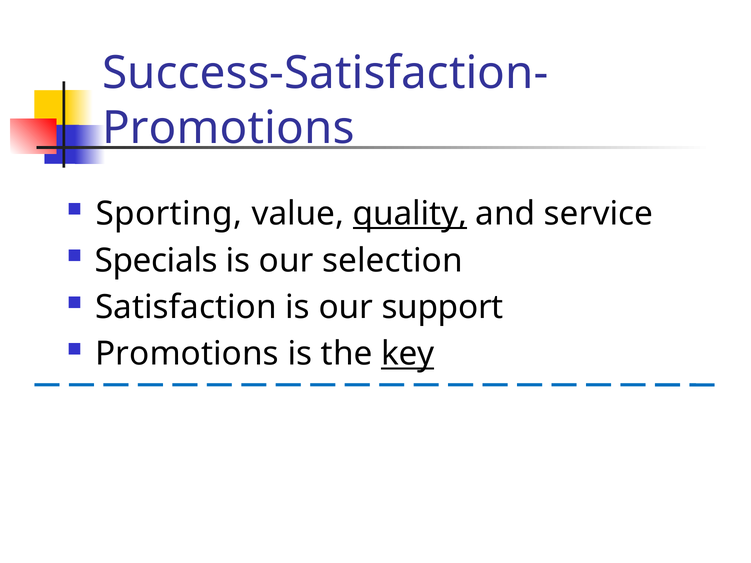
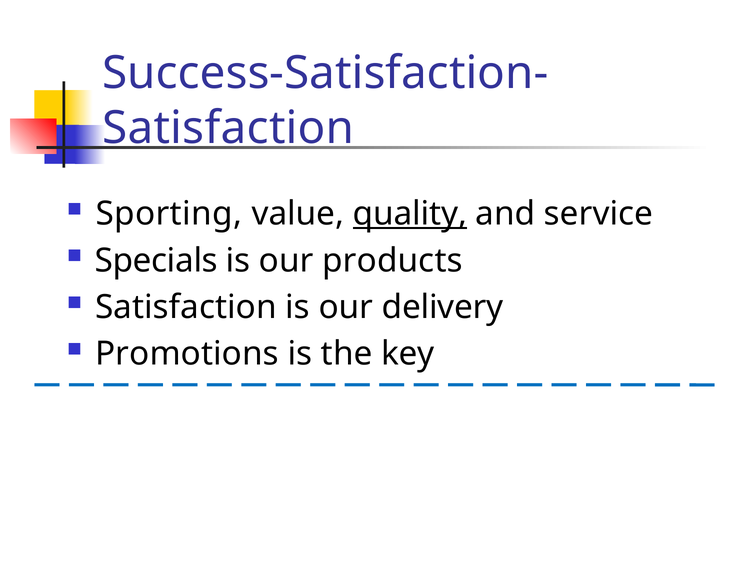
Promotions: Promotions -> Satisfaction (228, 128)
selection: selection -> products (393, 261)
support: support -> delivery (443, 307)
key underline: present -> none (408, 354)
